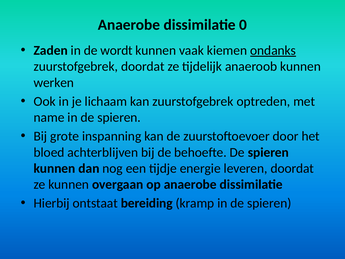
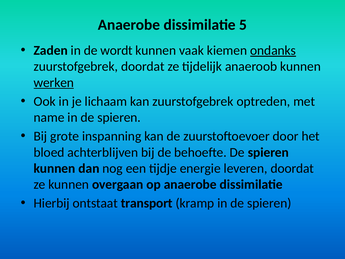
0: 0 -> 5 (243, 25)
werken underline: none -> present (54, 83)
bereiding: bereiding -> transport (147, 203)
